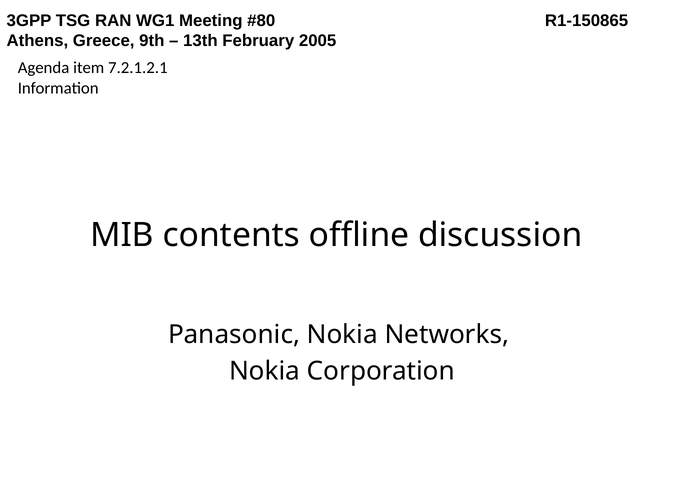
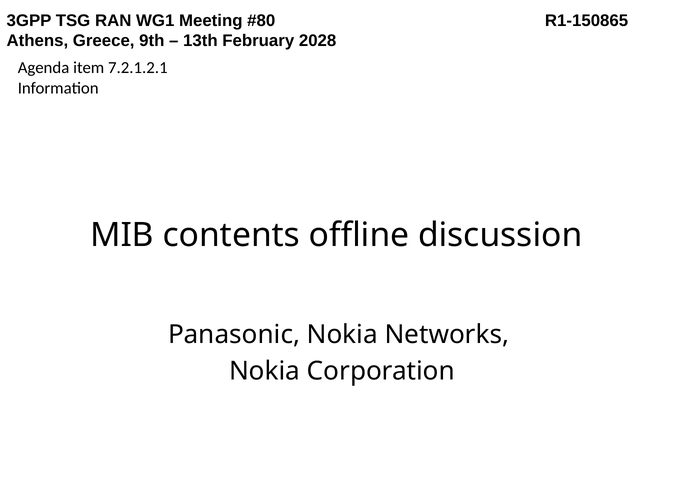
2005: 2005 -> 2028 (318, 41)
